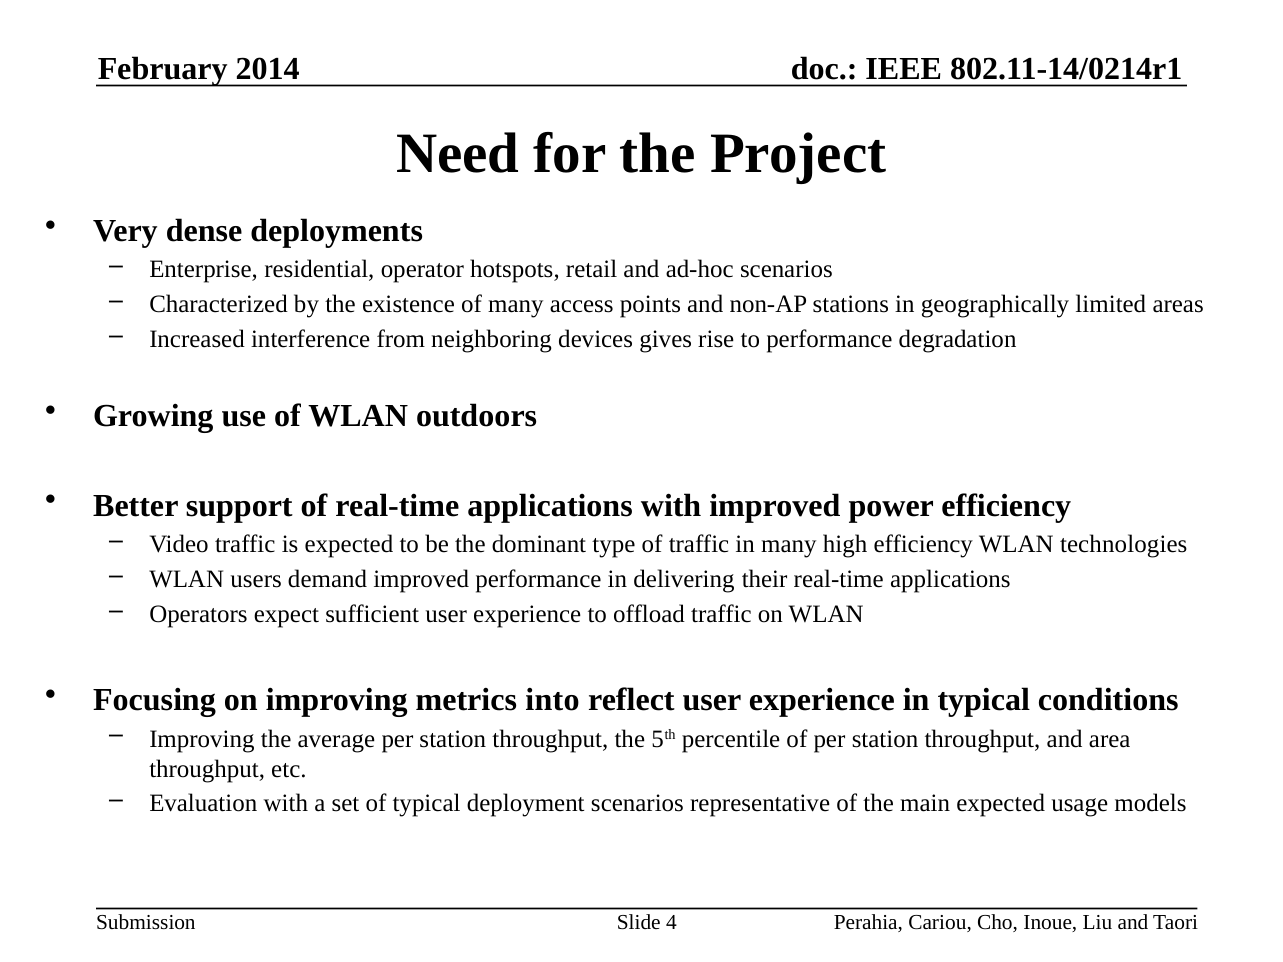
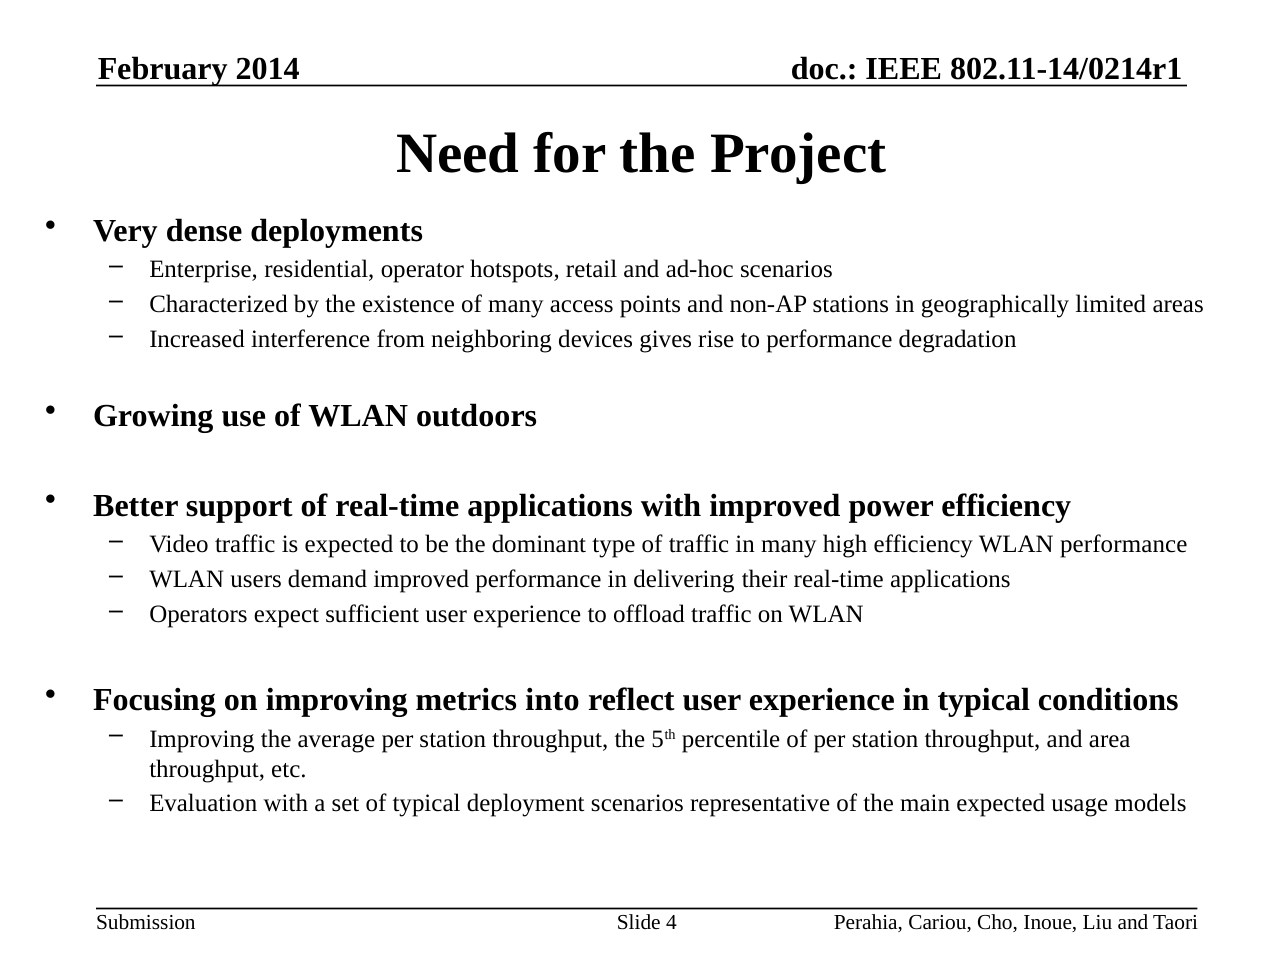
WLAN technologies: technologies -> performance (1124, 544)
